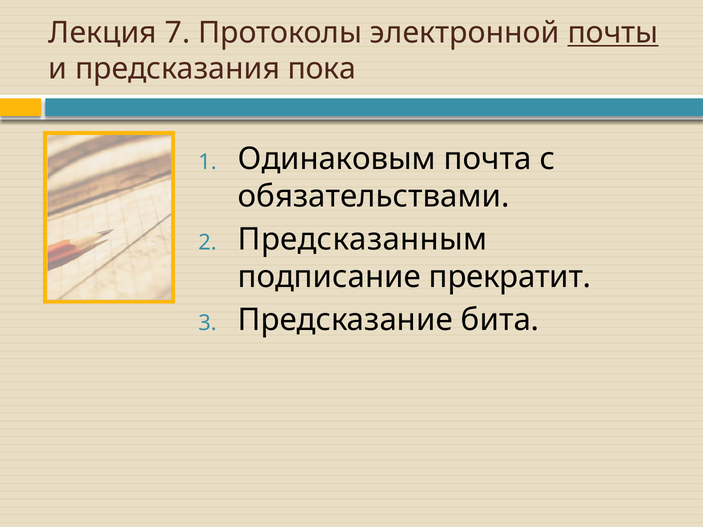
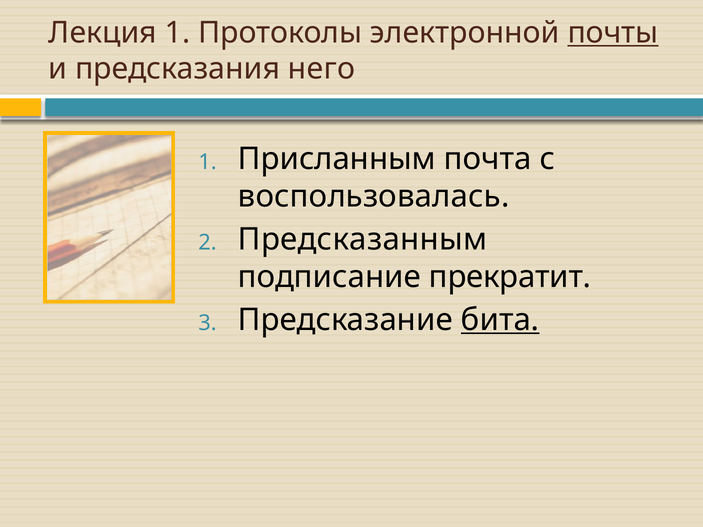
Лекция 7: 7 -> 1 (178, 33)
пока: пока -> него (322, 69)
Одинаковым: Одинаковым -> Присланным (337, 159)
обязательствами: обязательствами -> воспользовалась (374, 197)
бита underline: none -> present (500, 320)
